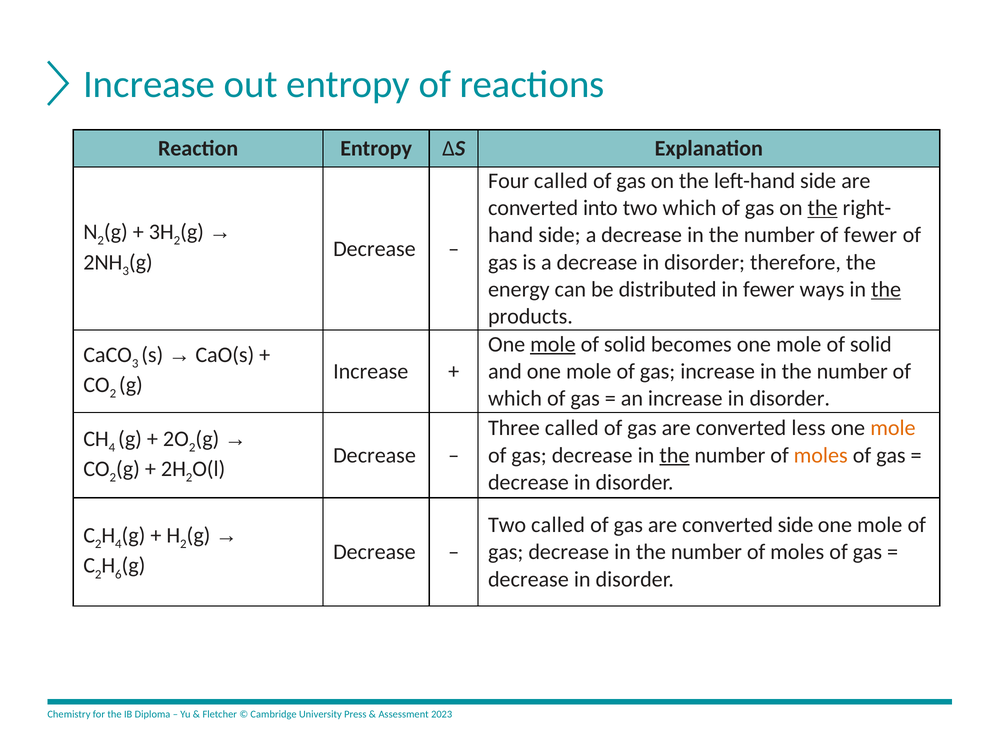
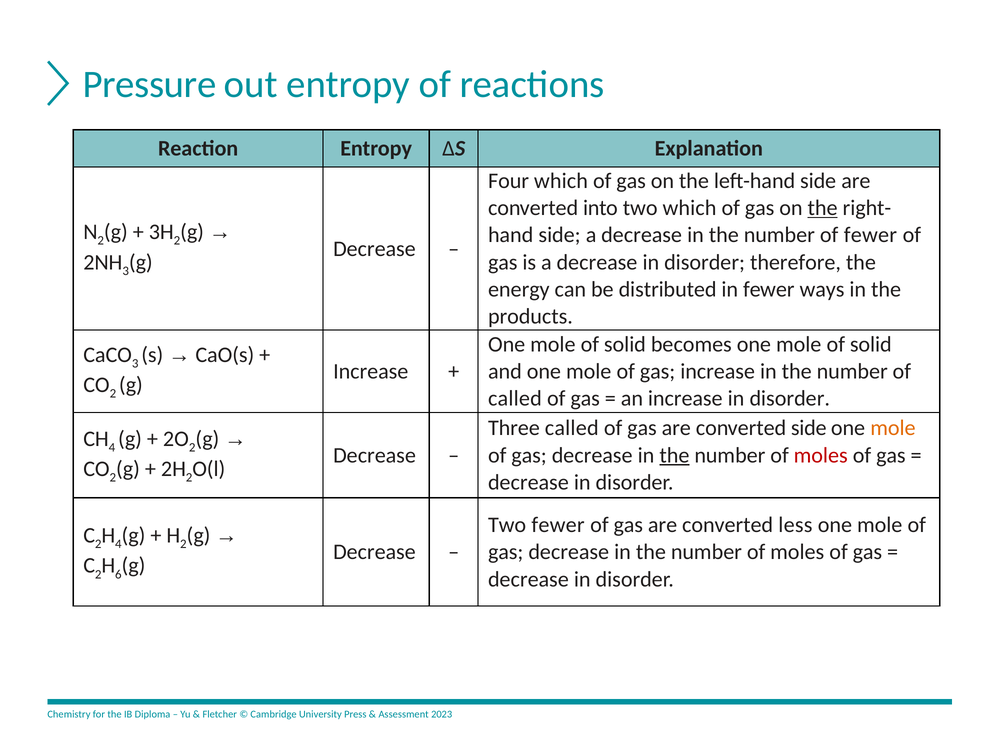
Increase: Increase -> Pressure (149, 84)
Four called: called -> which (561, 181)
the underline: present -> none (886, 289)
mole underline: present -> none (553, 344)
which: which -> called (515, 398)
converted less: less -> side (809, 428)
moles colour: orange -> red (821, 455)
Two called: called -> fewer (558, 524)
converted side: side -> less (795, 524)
